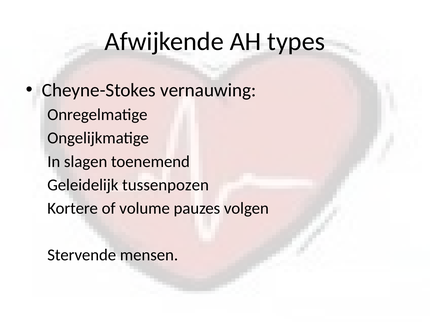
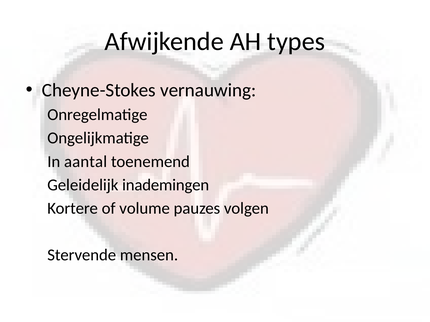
slagen: slagen -> aantal (86, 162)
tussenpozen: tussenpozen -> inademingen (166, 185)
